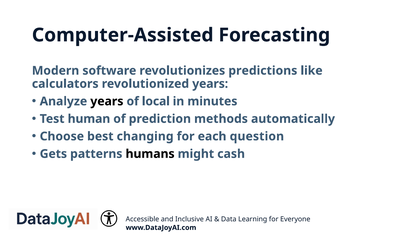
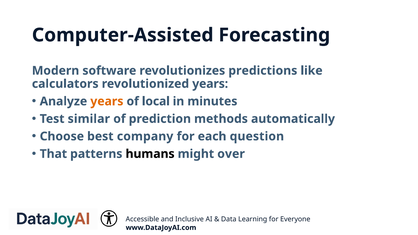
years colour: black -> orange (107, 101)
human: human -> similar (89, 119)
changing: changing -> company (145, 136)
Gets: Gets -> That (53, 154)
cash: cash -> over (231, 154)
